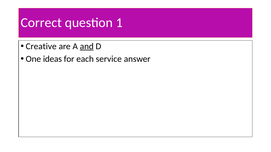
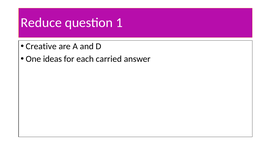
Correct: Correct -> Reduce (41, 23)
and underline: present -> none (87, 46)
service: service -> carried (109, 59)
